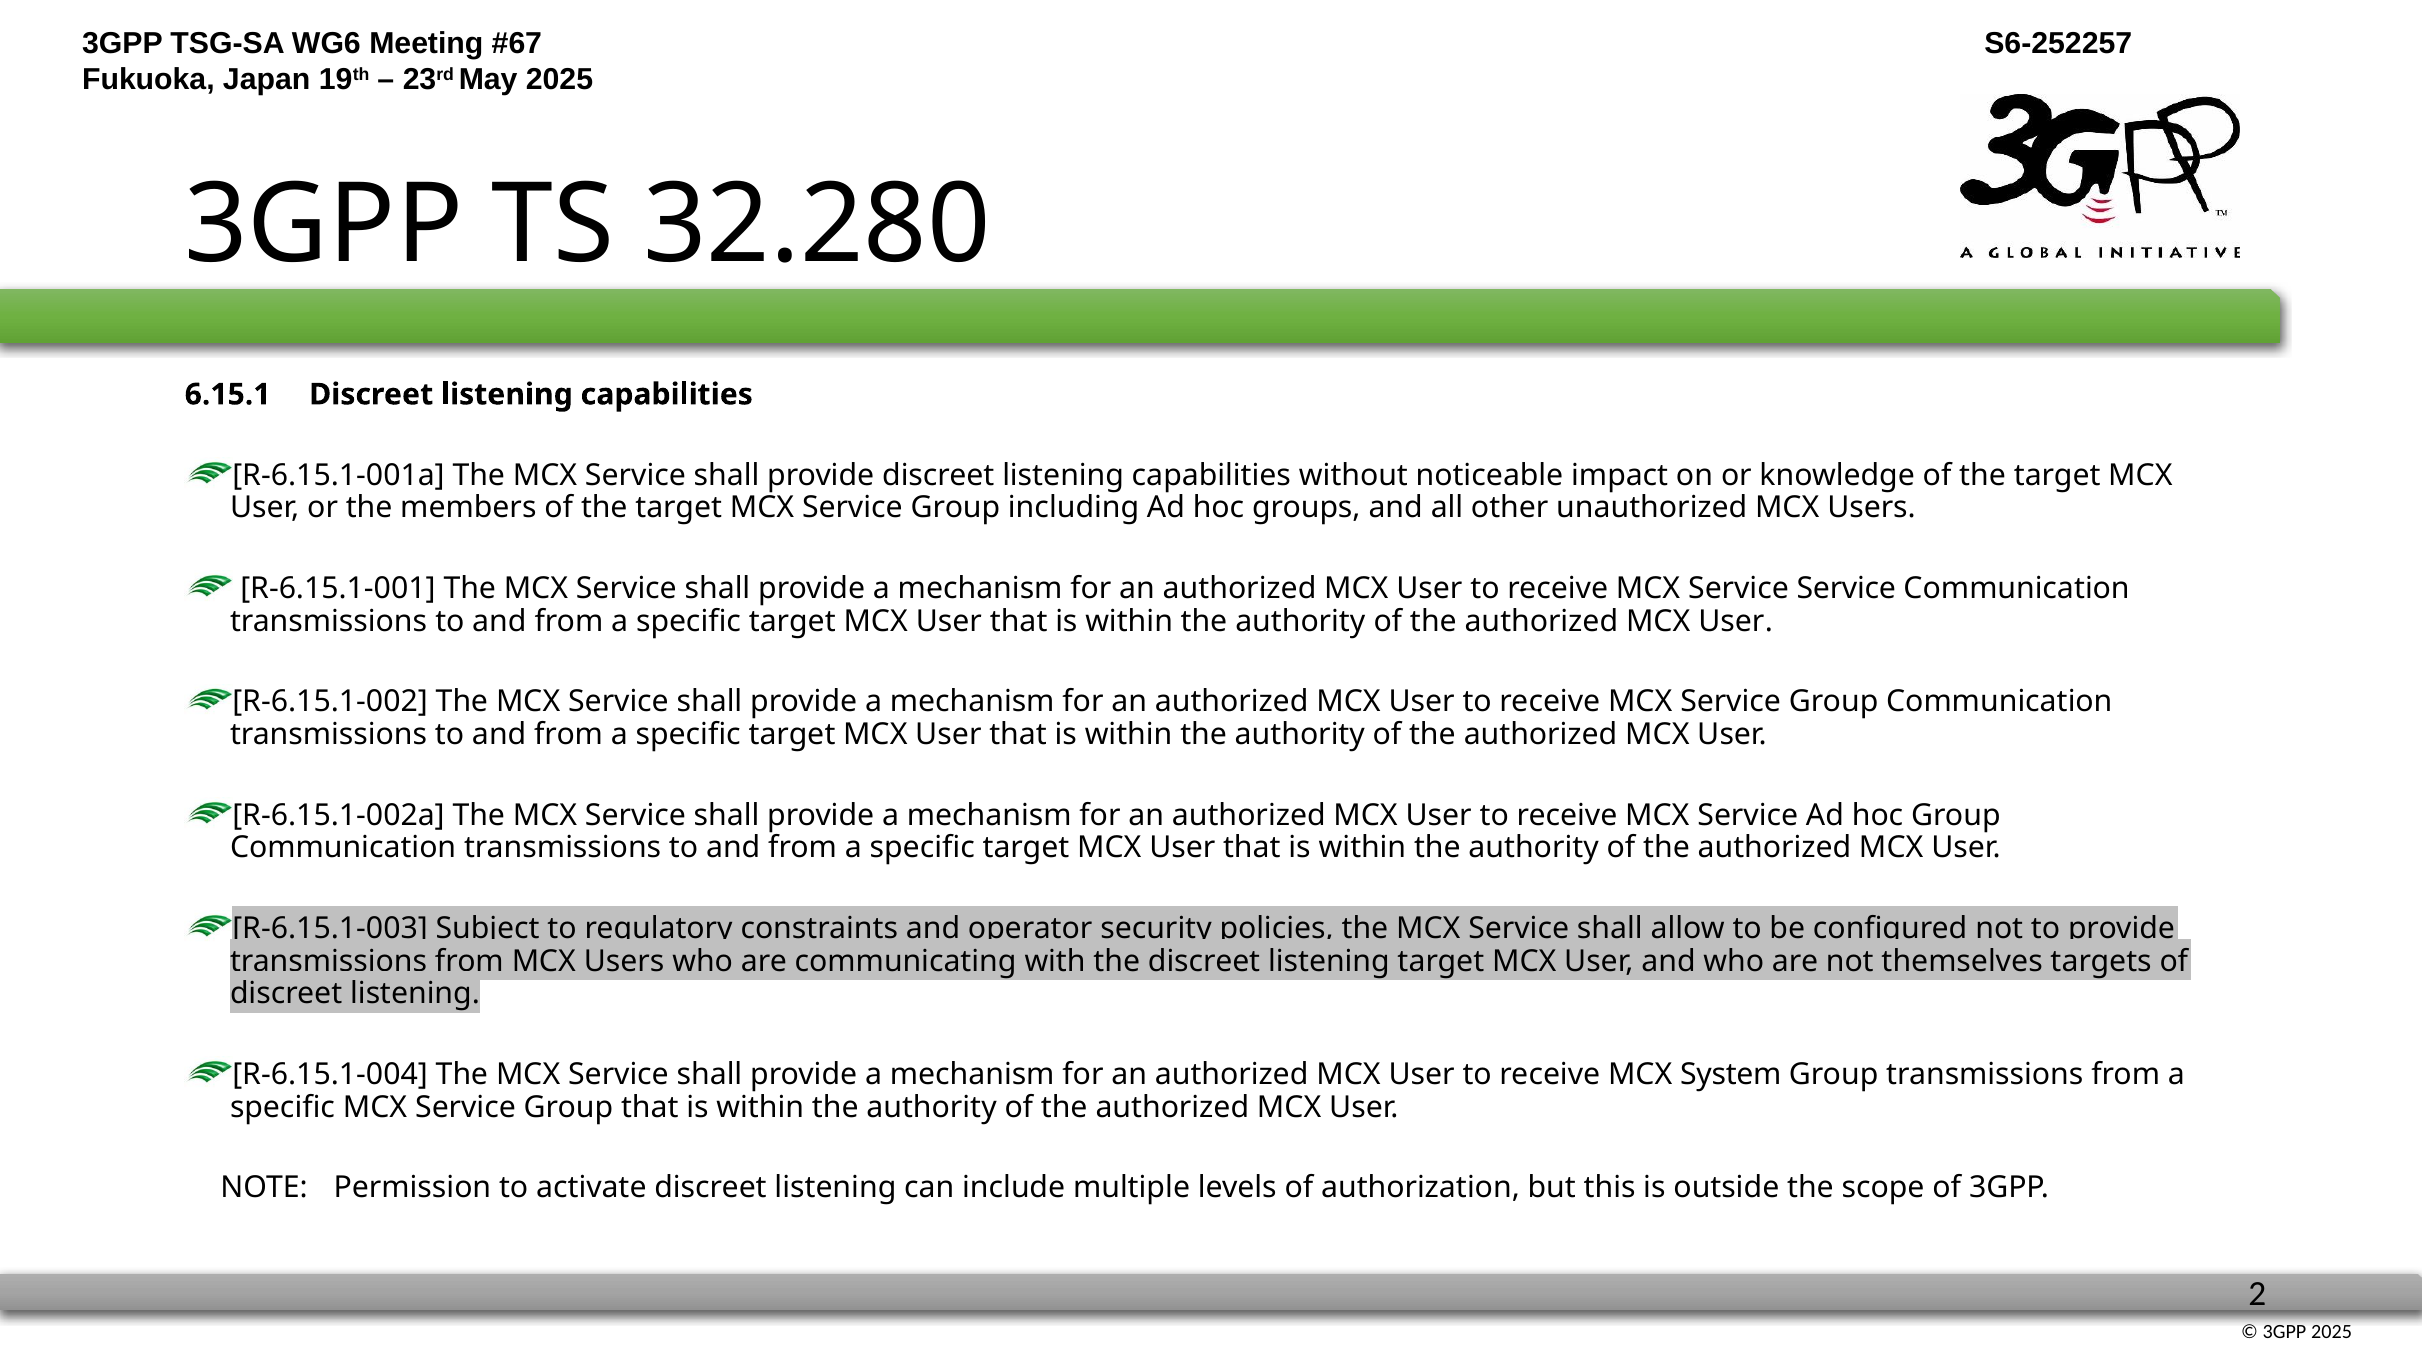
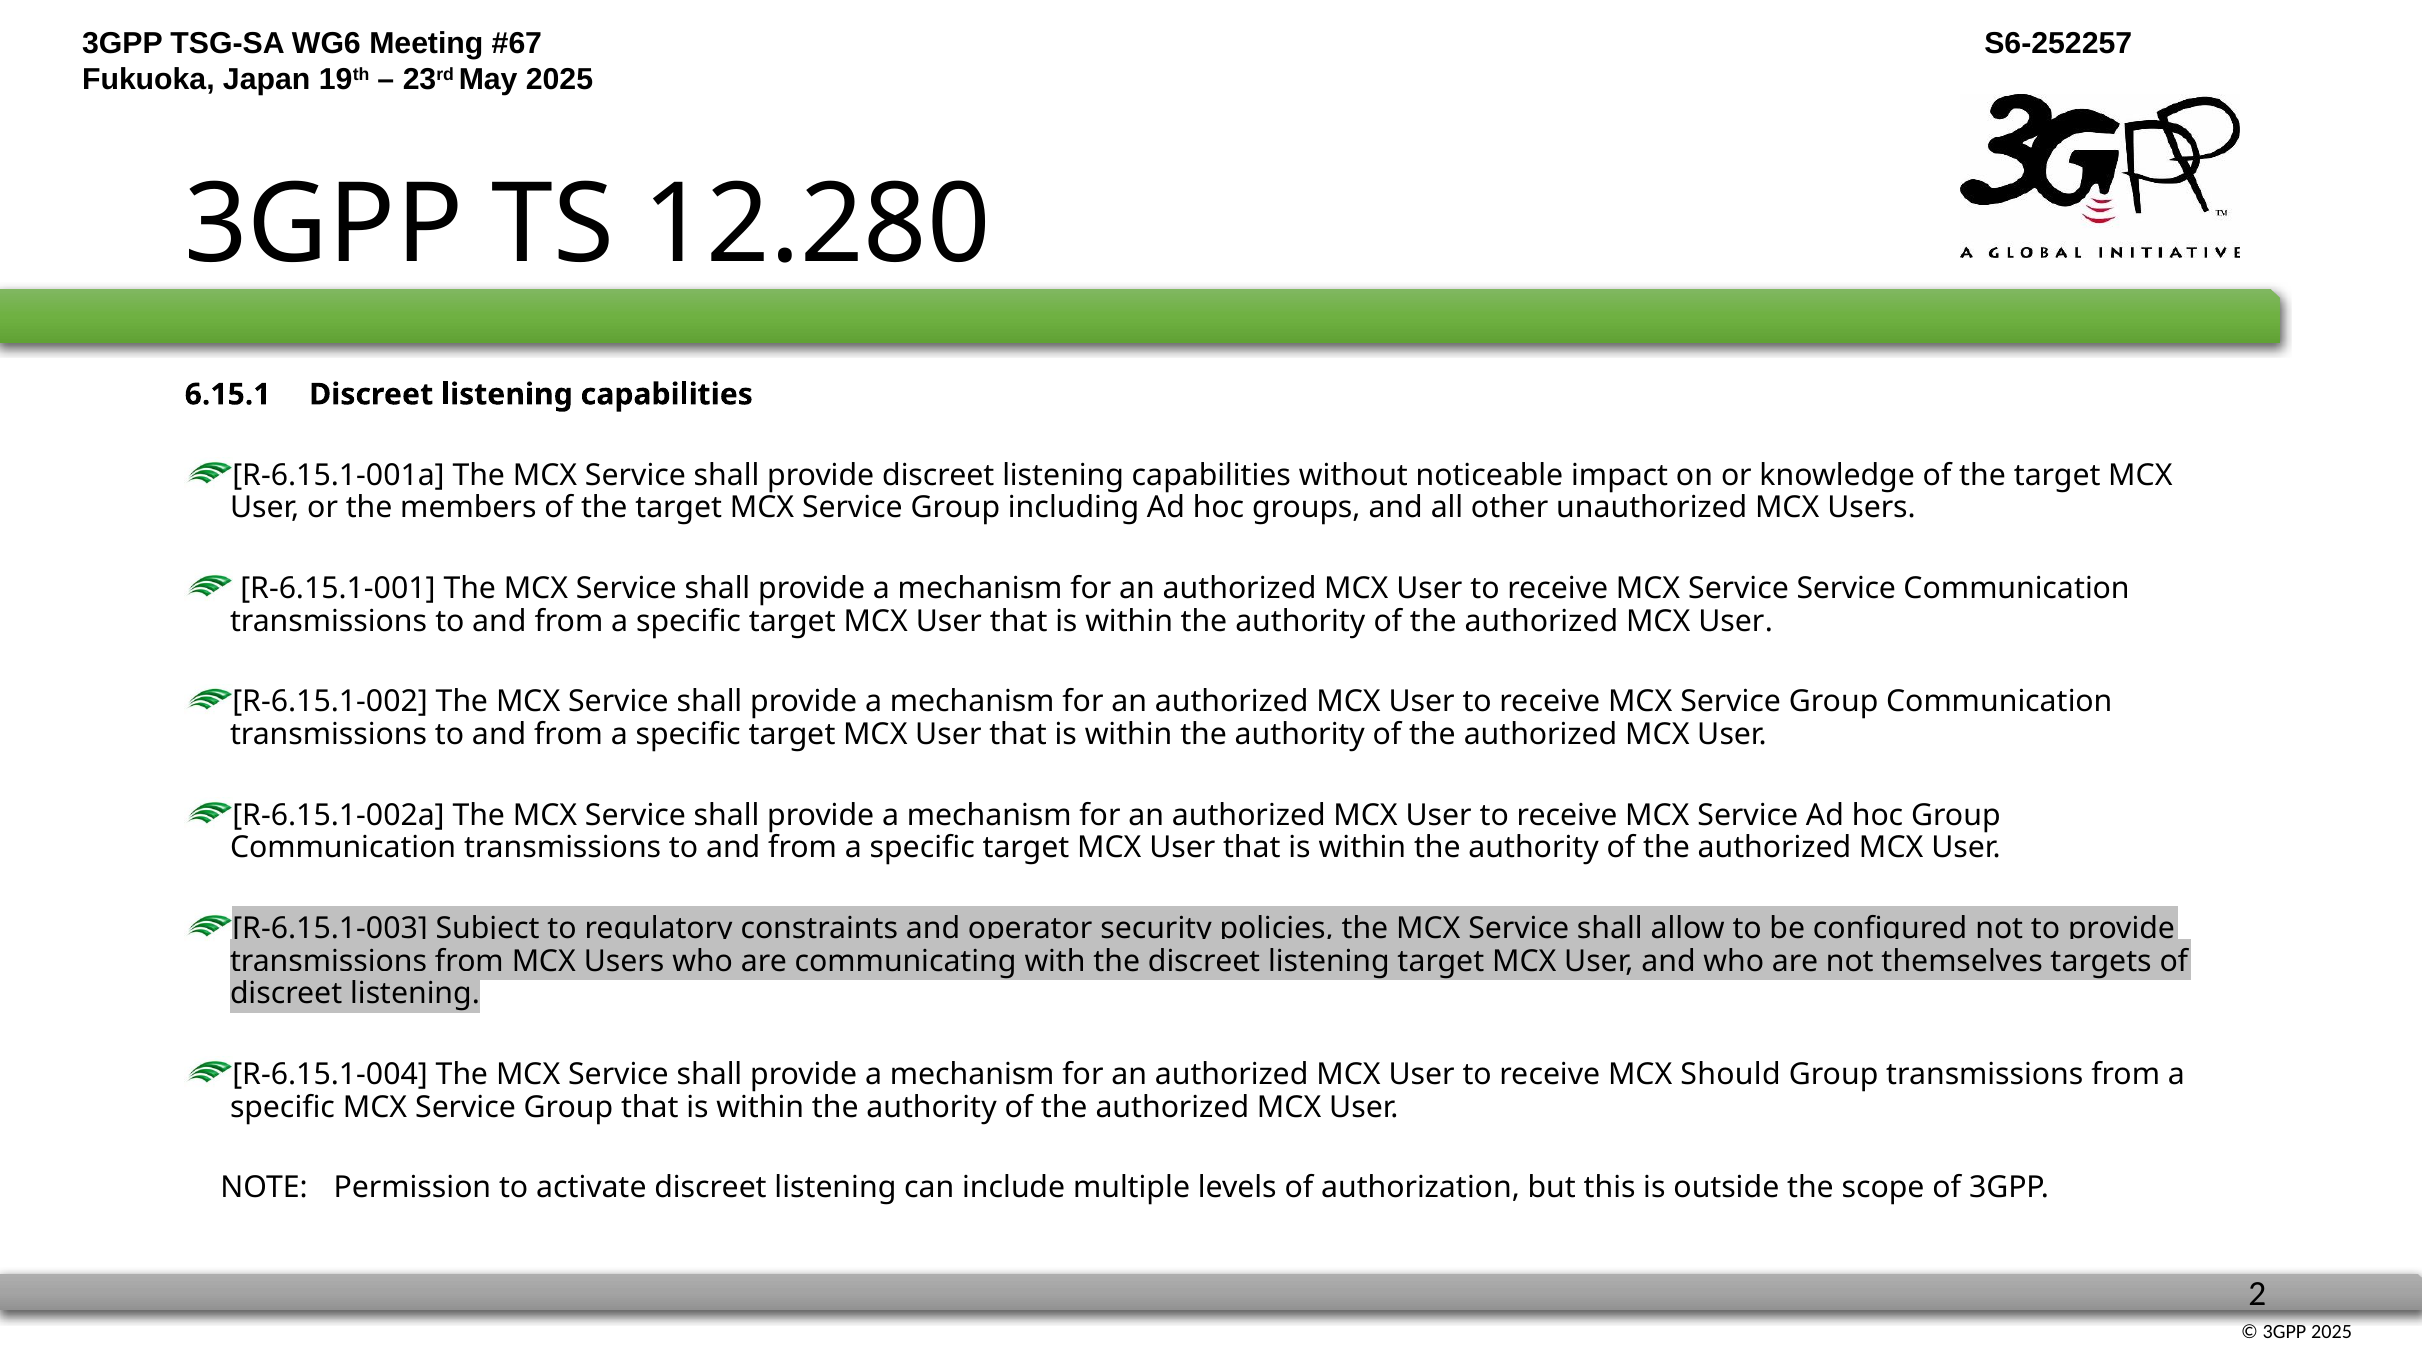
32.280: 32.280 -> 12.280 (817, 225)
System: System -> Should (1731, 1075)
